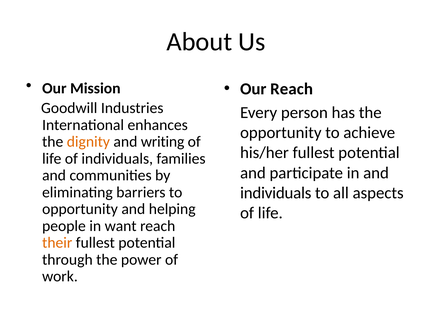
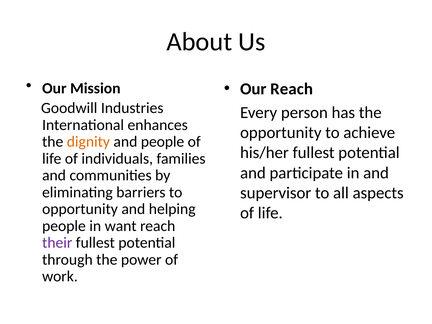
and writing: writing -> people (163, 142)
individuals: individuals -> supervisor (276, 193)
their colour: orange -> purple (57, 243)
